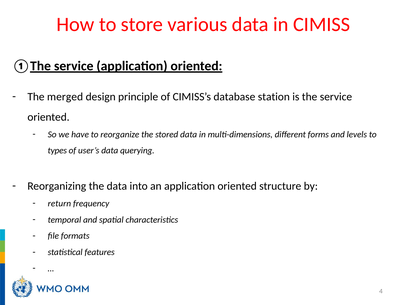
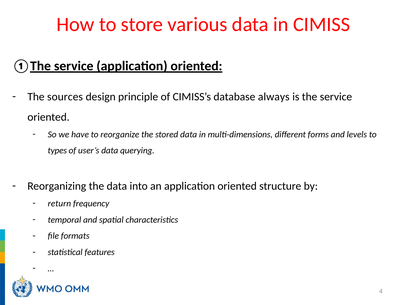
merged: merged -> sources (65, 97)
station: station -> always (274, 97)
